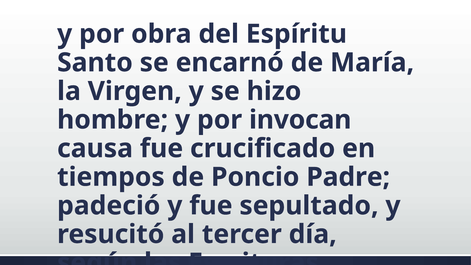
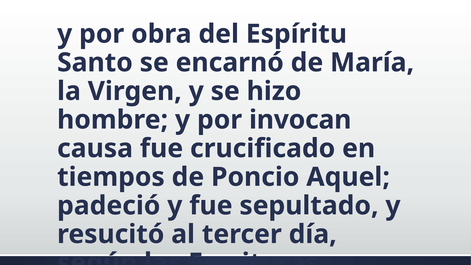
Padre: Padre -> Aquel (348, 177)
